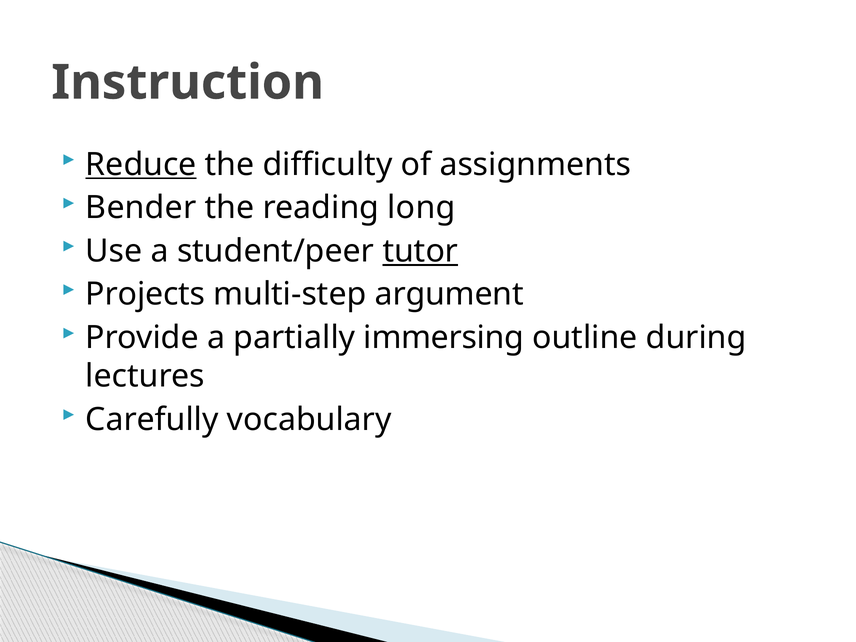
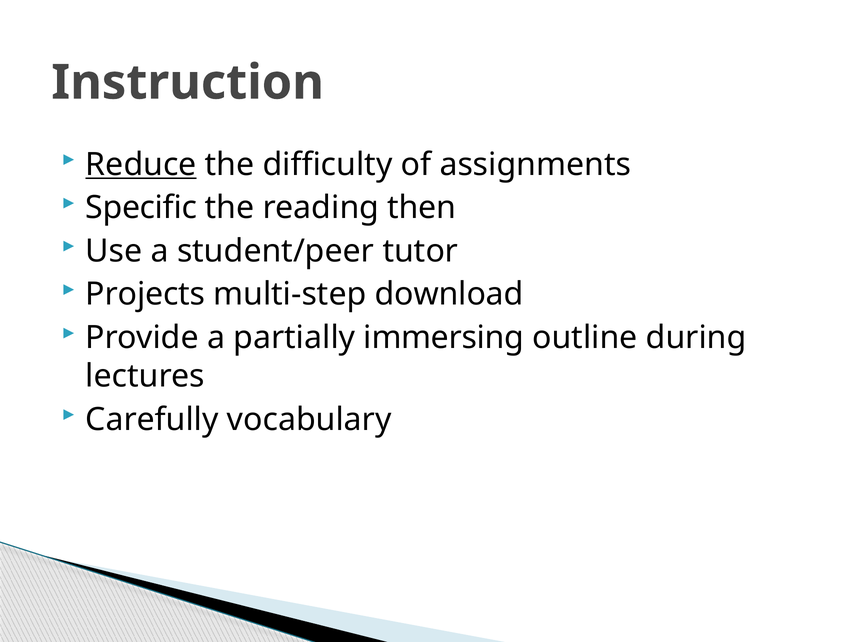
Bender: Bender -> Specific (141, 208)
long: long -> then (422, 208)
tutor underline: present -> none (420, 251)
argument: argument -> download (449, 294)
